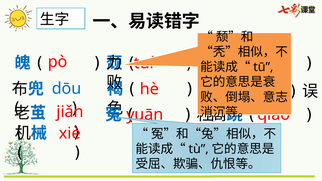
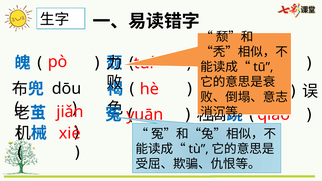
dōu colour: blue -> black (67, 89)
